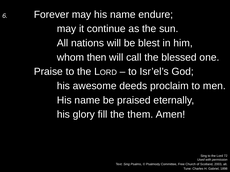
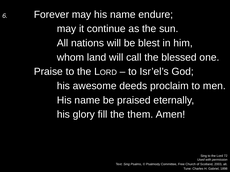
then: then -> land (97, 57)
